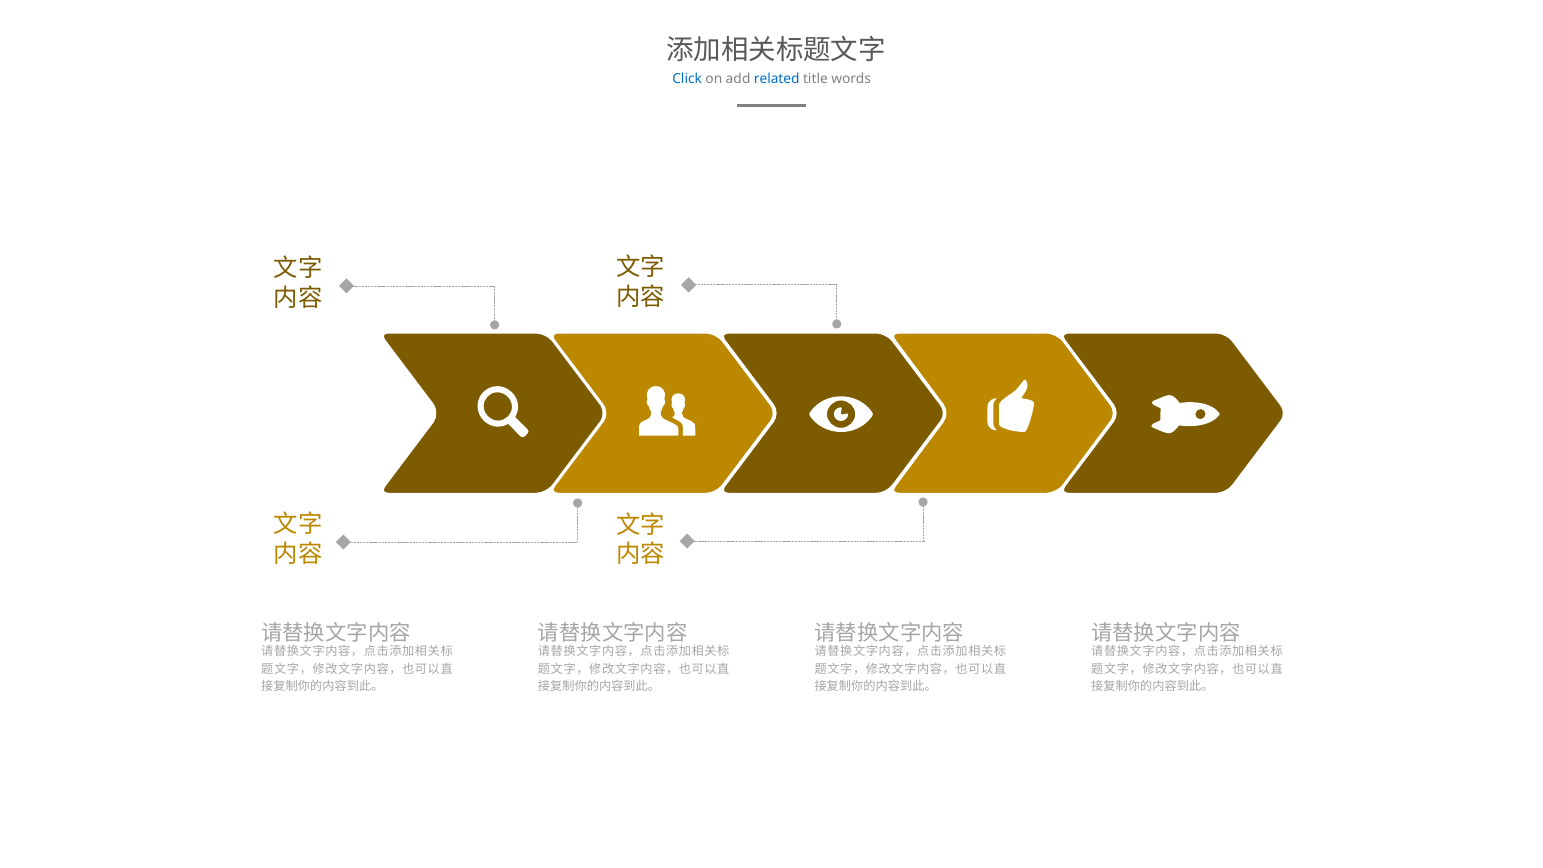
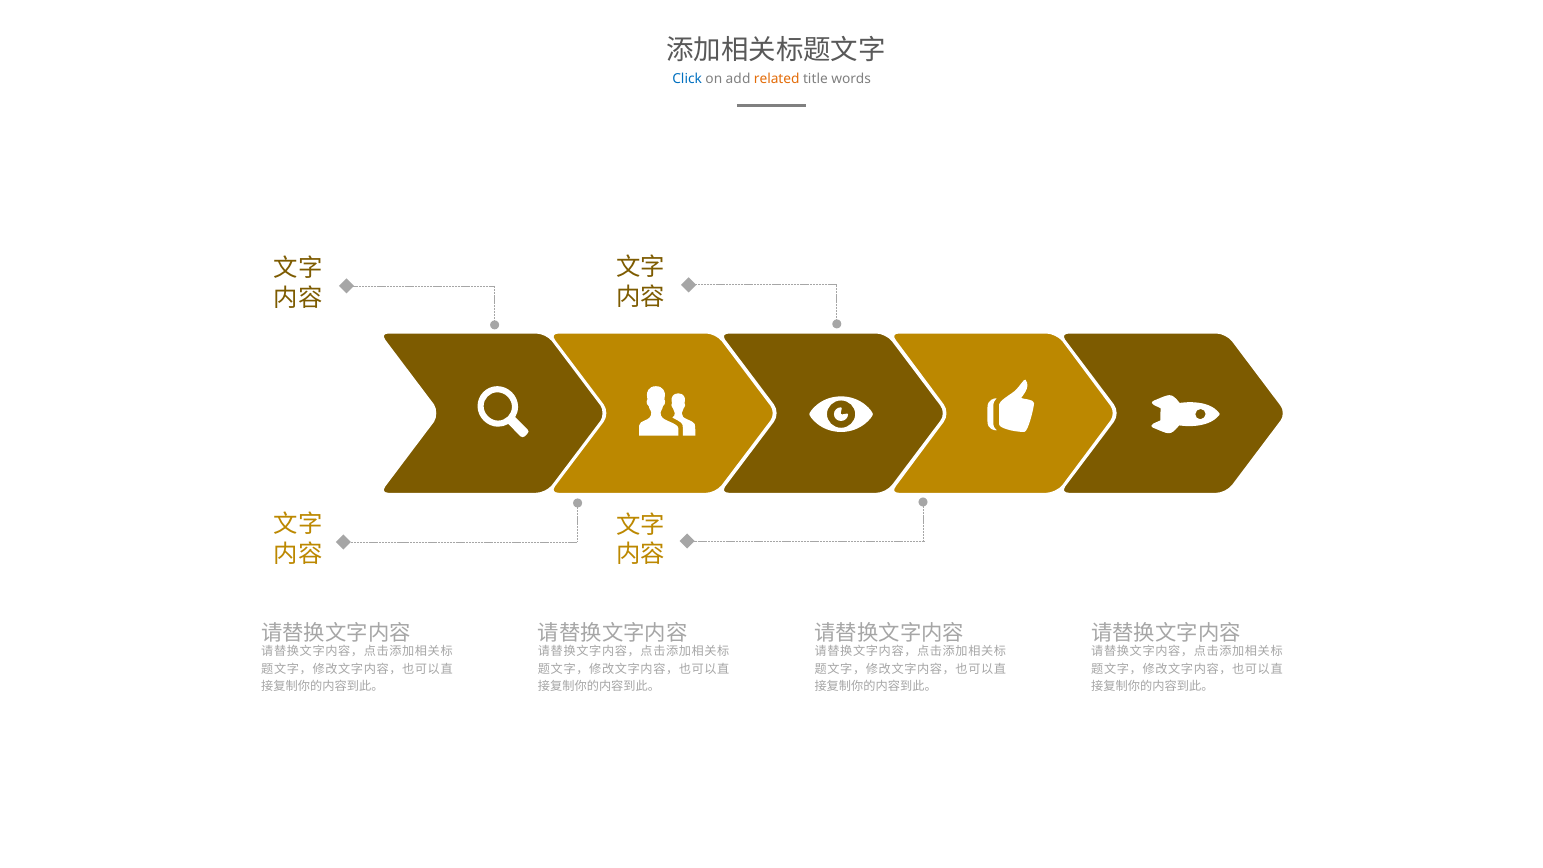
related colour: blue -> orange (777, 79)
